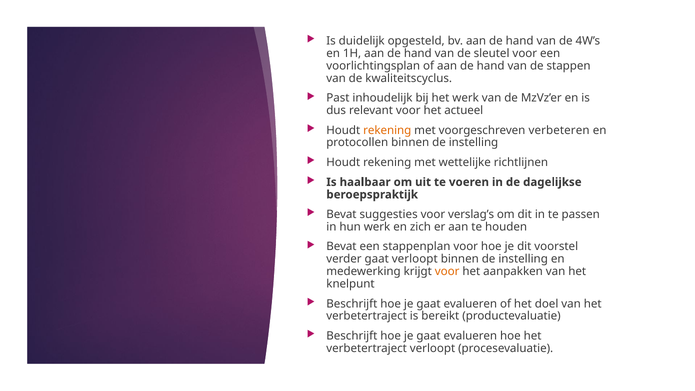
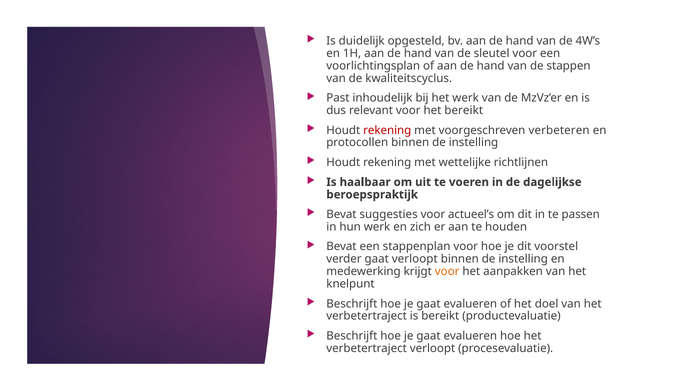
het actueel: actueel -> bereikt (464, 110)
rekening colour: orange -> red (387, 130)
verslag’s: verslag’s -> actueel’s (471, 214)
